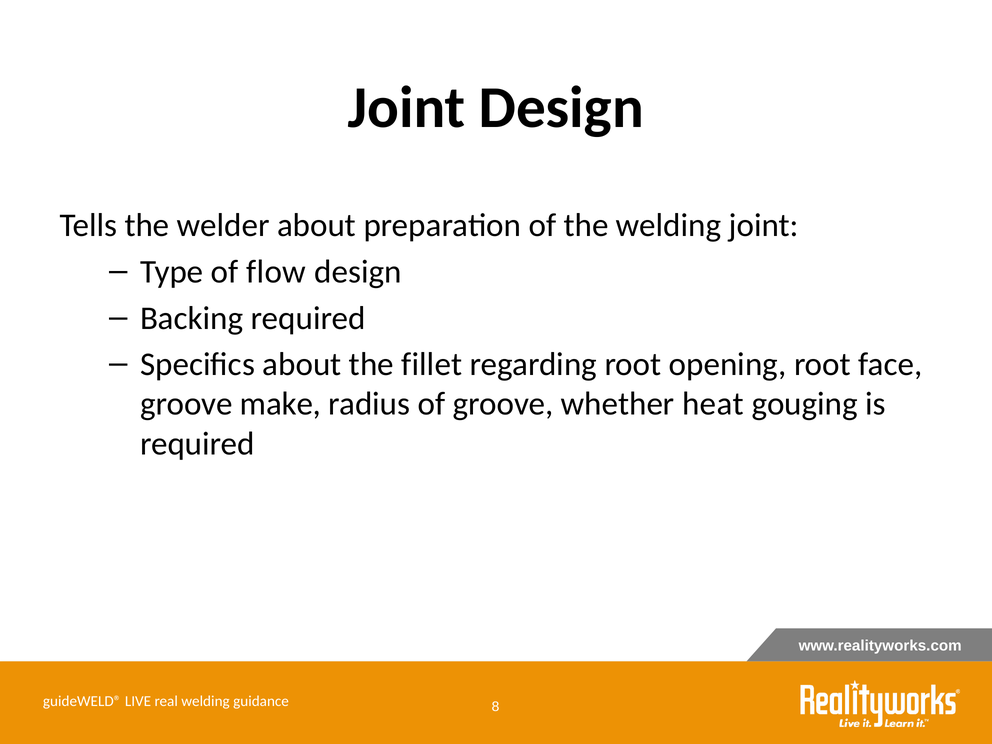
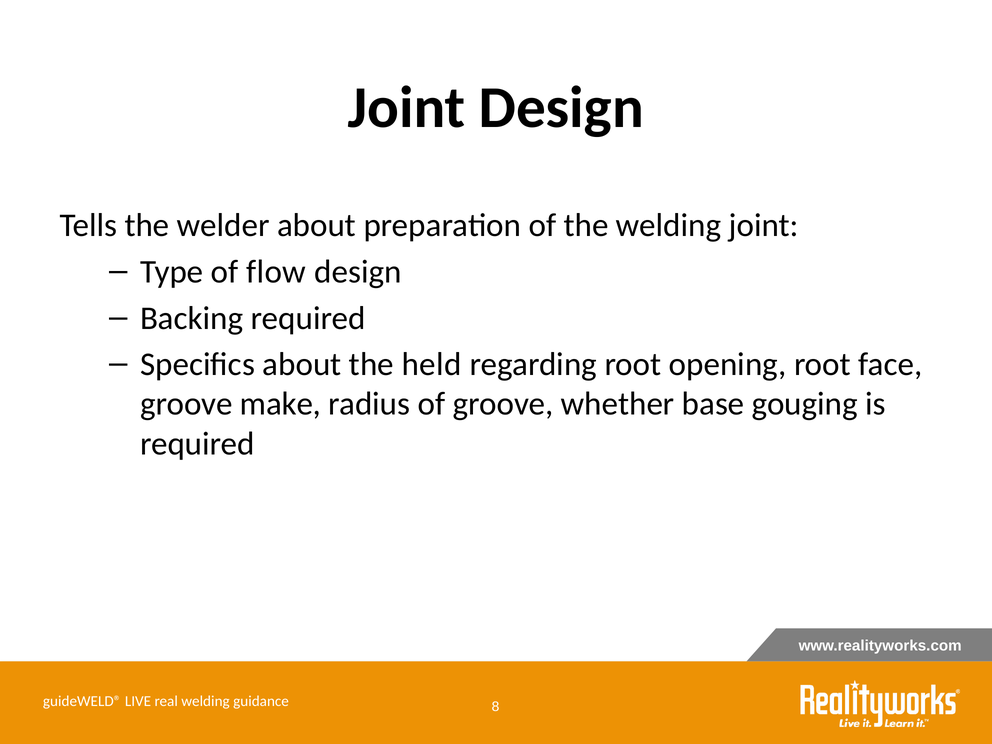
fillet: fillet -> held (432, 364)
heat: heat -> base (713, 404)
